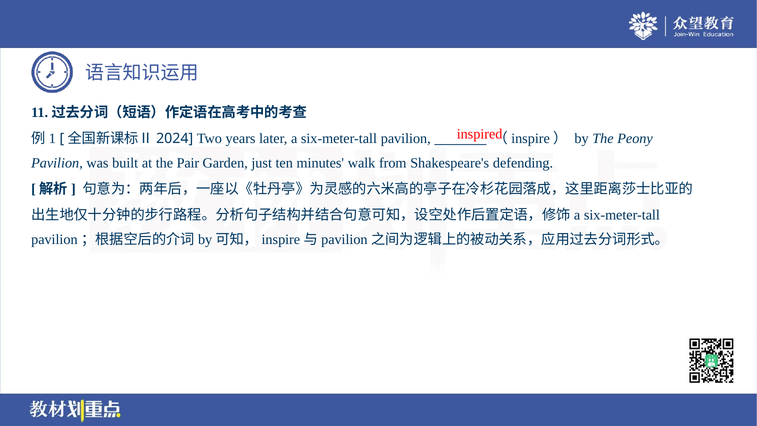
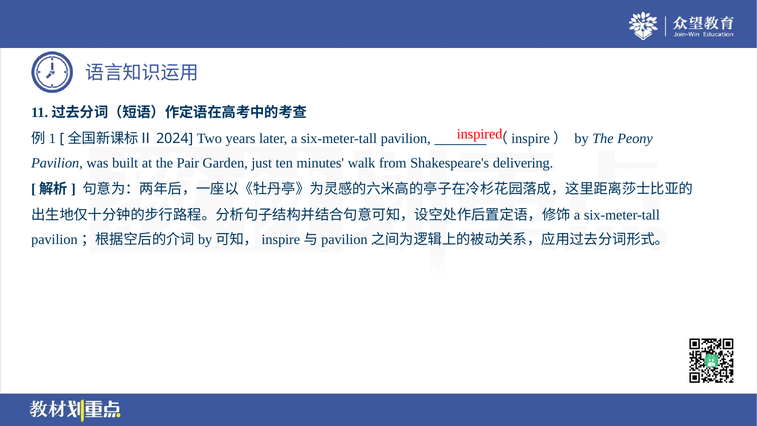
defending: defending -> delivering (523, 163)
